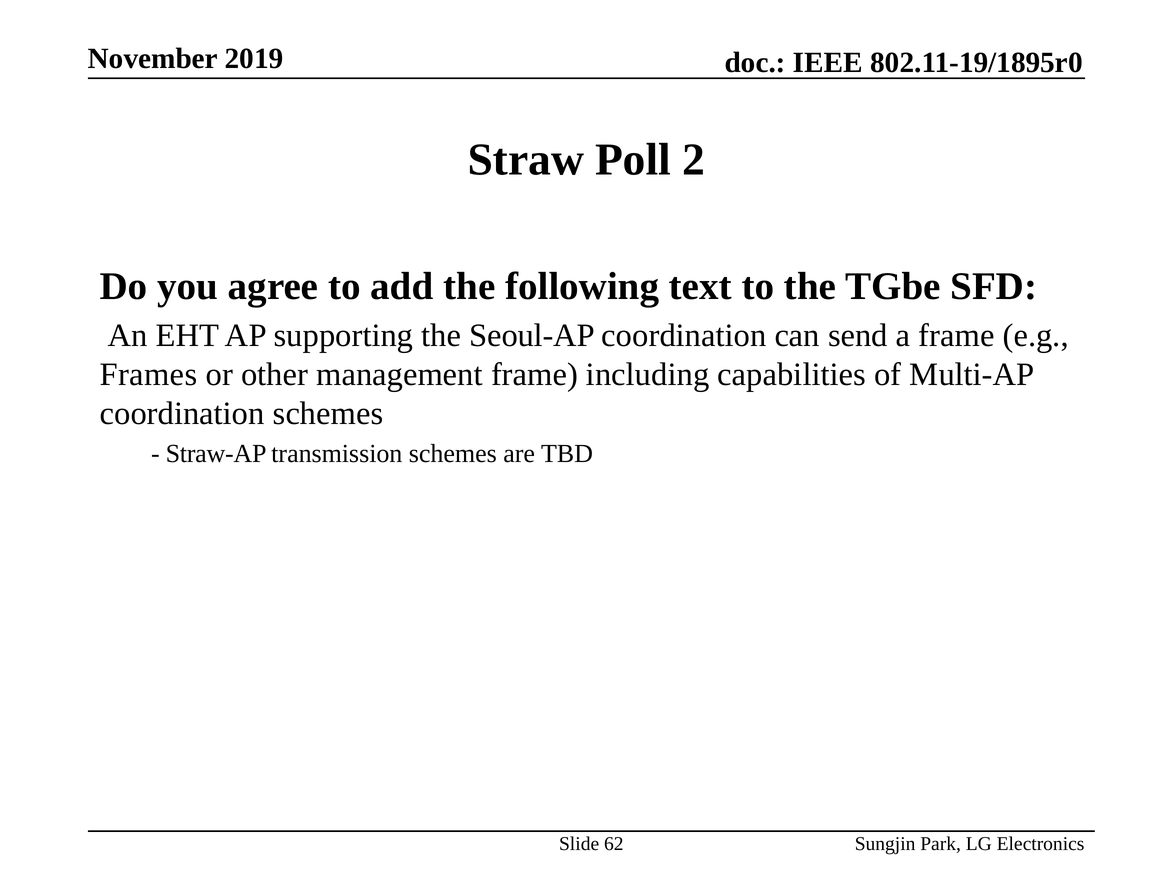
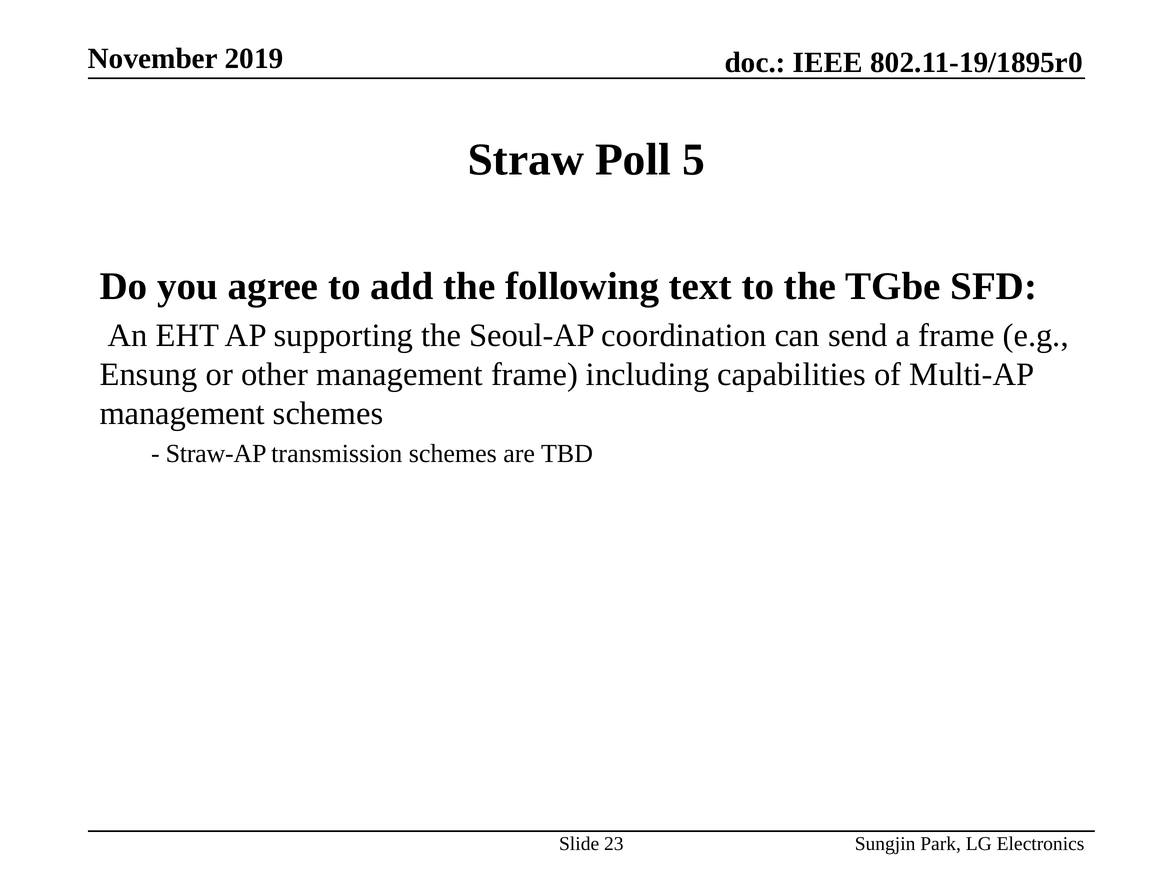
2: 2 -> 5 (694, 160)
Frames: Frames -> Ensung (149, 374)
coordination: coordination -> management (182, 414)
62: 62 -> 23 (614, 844)
